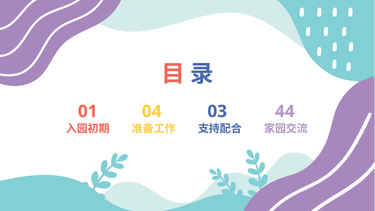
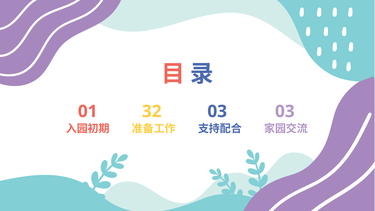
04: 04 -> 32 (152, 111)
03 44: 44 -> 03 (285, 111)
